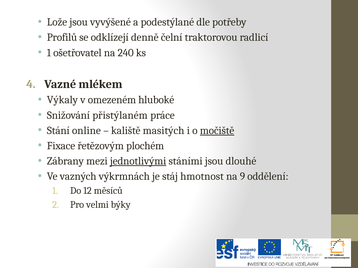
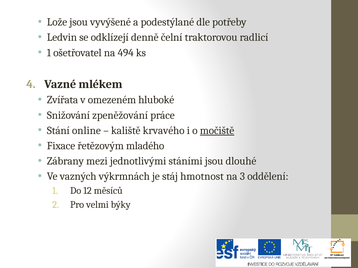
Profilů: Profilů -> Ledvin (62, 37)
240: 240 -> 494 (126, 53)
Výkaly: Výkaly -> Zvířata (63, 100)
přistýlaném: přistýlaném -> zpeněžování (120, 115)
masitých: masitých -> krvavého (164, 131)
plochém: plochém -> mladého (145, 146)
jednotlivými underline: present -> none (138, 161)
9: 9 -> 3 (242, 177)
